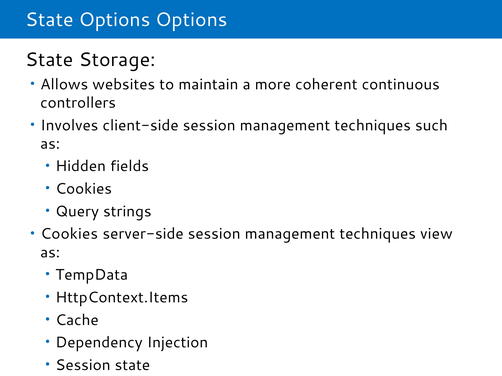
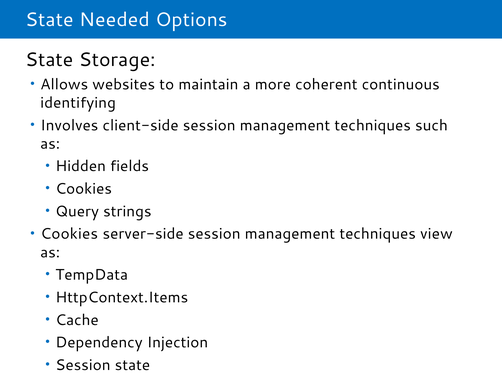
State Options: Options -> Needed (114, 20)
controllers: controllers -> identifying (78, 103)
